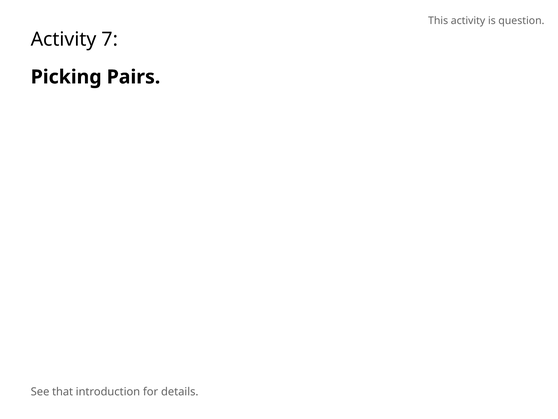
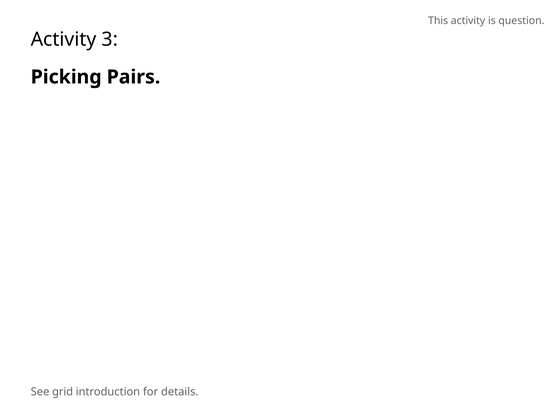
7: 7 -> 3 (110, 39)
that: that -> grid (63, 391)
